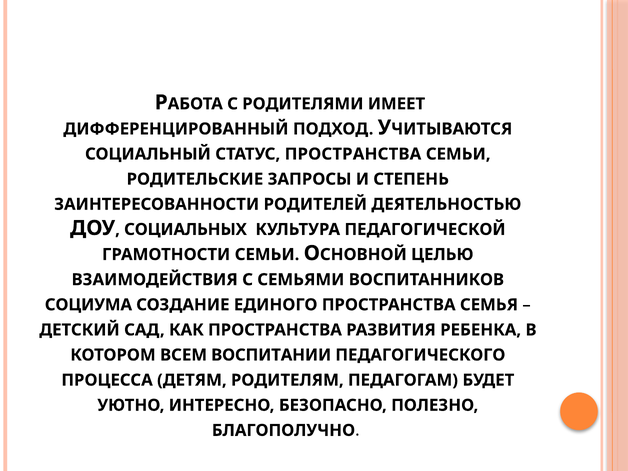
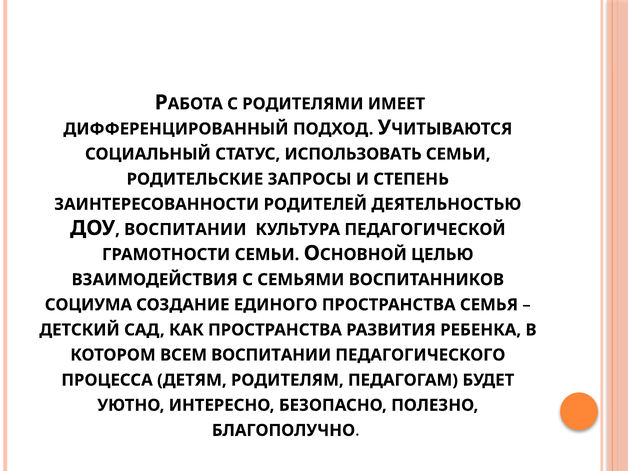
СТАТУС ПРОСТРАНСТВА: ПРОСТРАНСТВА -> ИСПОЛЬЗОВАТЬ (353, 154)
СОЦИАЛЬНЫХ: СОЦИАЛЬНЫХ -> ВОСПИТАНИИ (185, 229)
